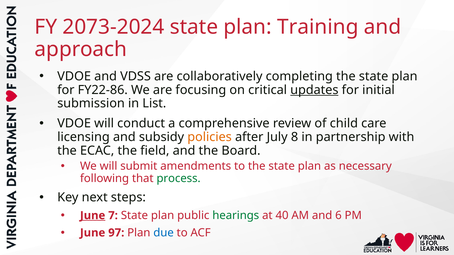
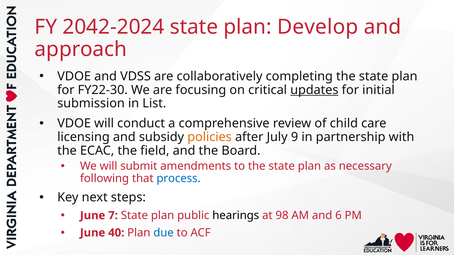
2073-2024: 2073-2024 -> 2042-2024 (113, 27)
Training: Training -> Develop (318, 27)
FY22-86: FY22-86 -> FY22-30 (103, 90)
8: 8 -> 9 (295, 137)
process colour: green -> blue (179, 179)
June underline: present -> none (93, 216)
hearings colour: green -> black (236, 216)
40: 40 -> 98 (282, 216)
97: 97 -> 40 (116, 233)
